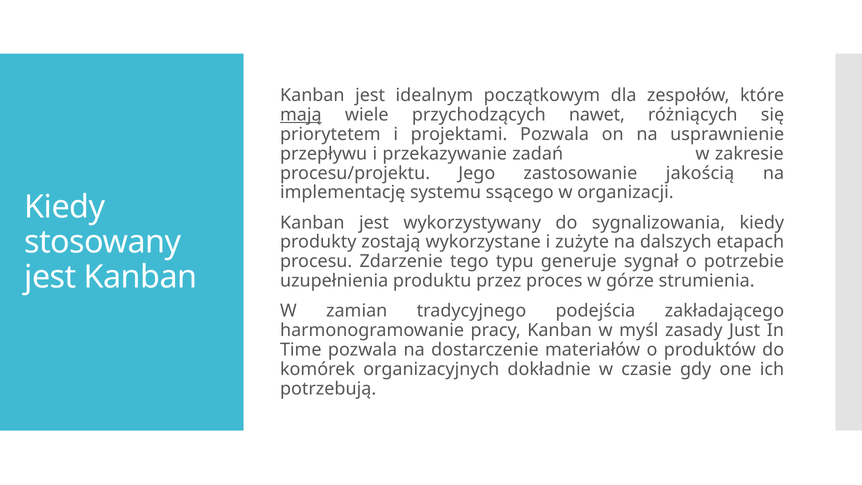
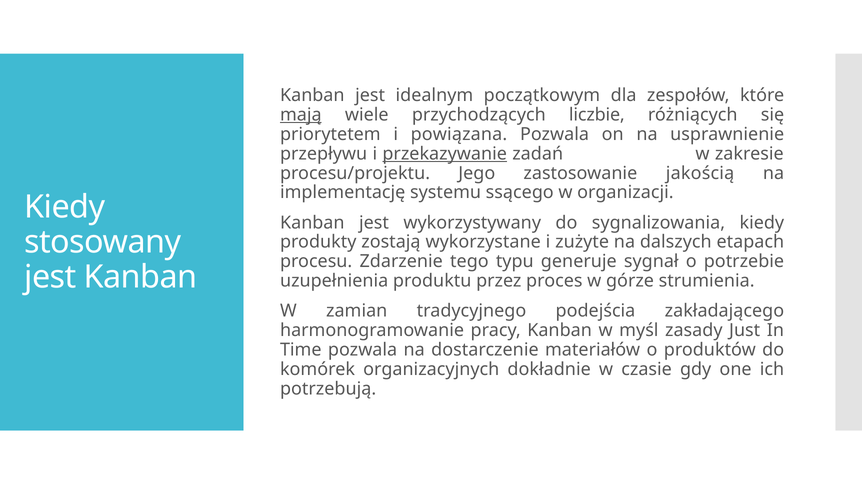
nawet: nawet -> liczbie (597, 115)
projektami: projektami -> powiązana (459, 134)
przekazywanie underline: none -> present (445, 154)
